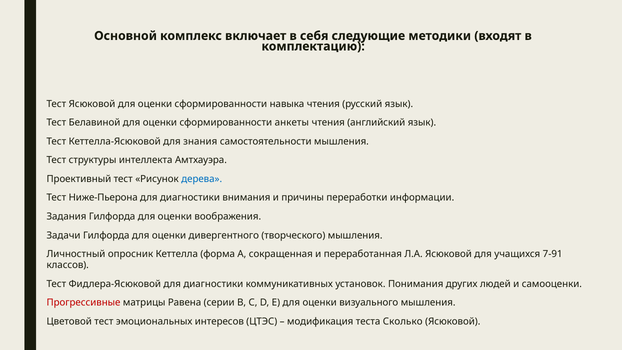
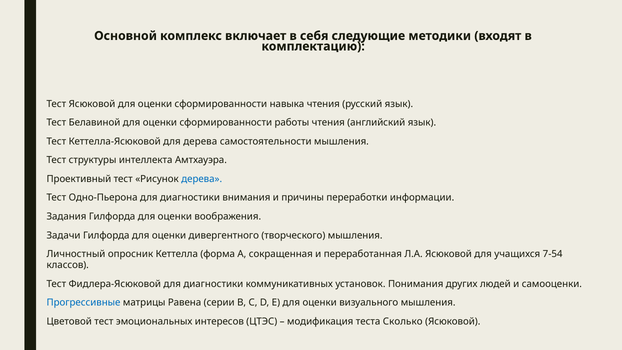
анкеты: анкеты -> работы (292, 123)
для знания: знания -> дерева (200, 141)
Ниже-Пьерона: Ниже-Пьерона -> Одно-Пьерона (103, 198)
7-91: 7-91 -> 7-54 (553, 254)
Прогрессивные colour: red -> blue (83, 302)
